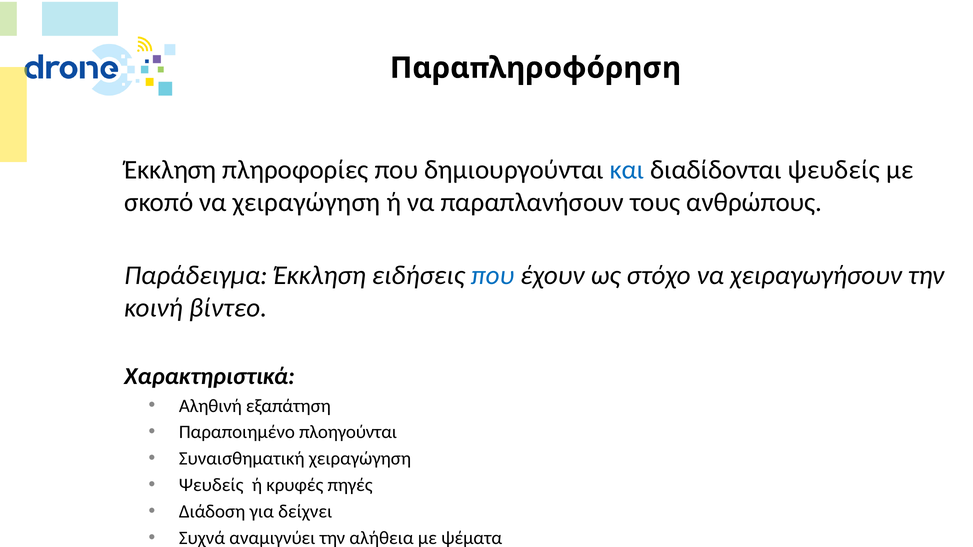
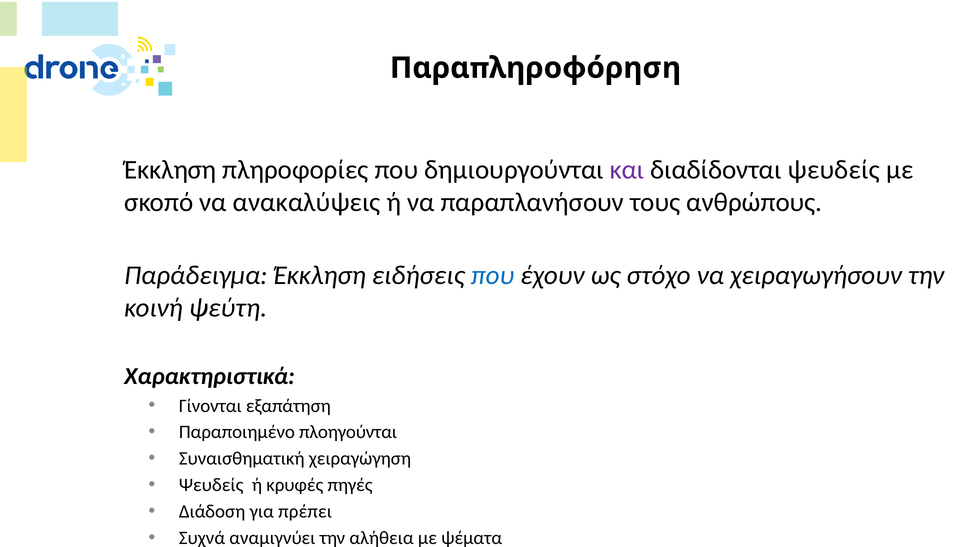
και colour: blue -> purple (627, 170)
να χειραγώγηση: χειραγώγηση -> ανακαλύψεις (307, 202)
βίντεο: βίντεο -> ψεύτη (228, 308)
Αληθινή: Αληθινή -> Γίνονται (210, 406)
δείχνει: δείχνει -> πρέπει (305, 512)
